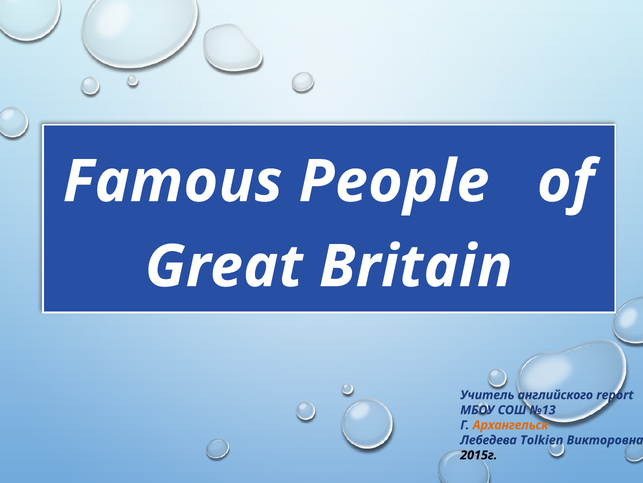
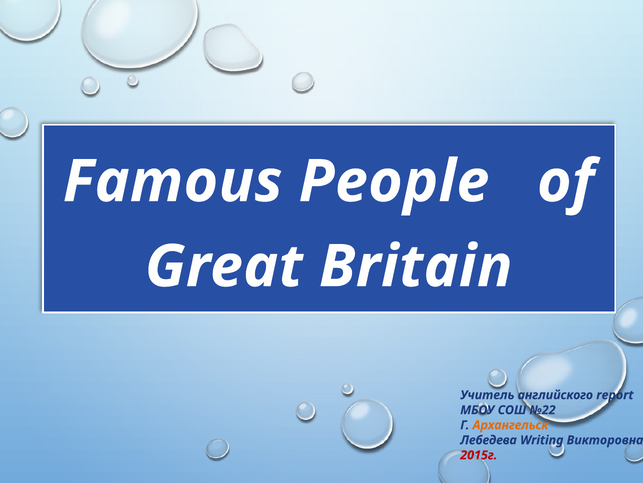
№13: №13 -> №22 (543, 409)
Tolkien: Tolkien -> Writing (542, 439)
2015г colour: black -> red (479, 455)
